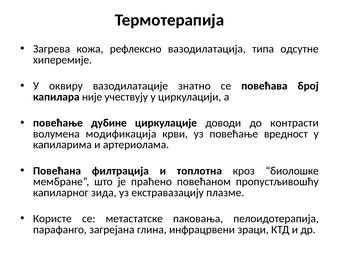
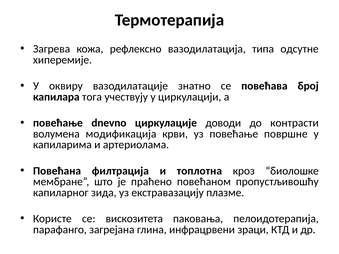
није: није -> тога (92, 97)
дубине: дубине -> dnevno (109, 123)
вредност: вредност -> површне (286, 134)
метастатске: метастатске -> вискозитета (134, 219)
